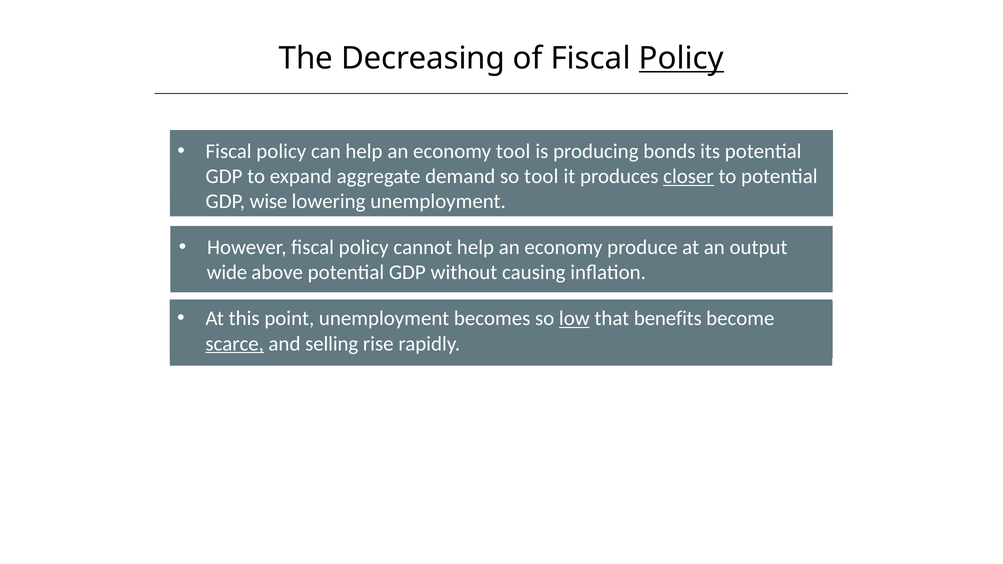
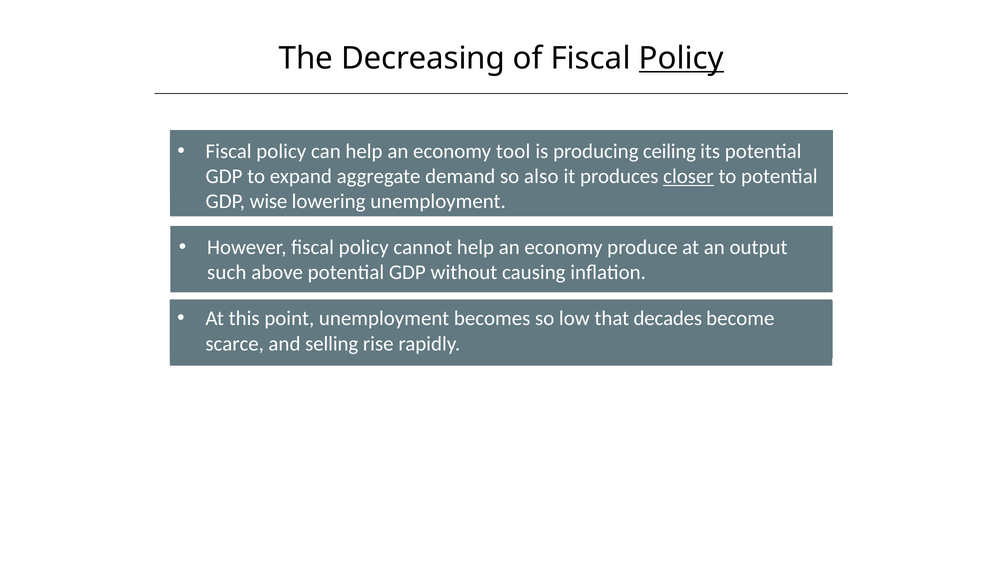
bonds: bonds -> ceiling (669, 151)
so tool: tool -> also (541, 177)
wide: wide -> such (227, 272)
low underline: present -> none (574, 319)
benefits: benefits -> decades (668, 319)
scarce underline: present -> none (235, 344)
